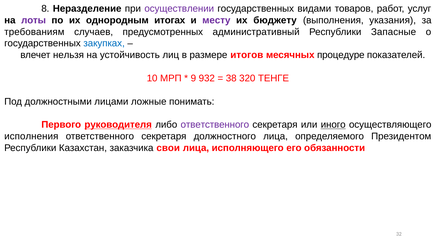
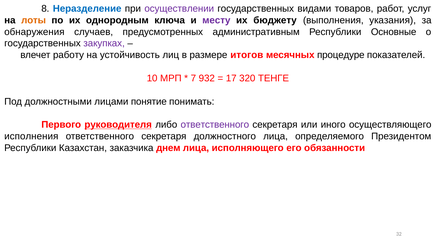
Неразделение colour: black -> blue (87, 9)
лоты colour: purple -> orange (34, 20)
итогах: итогах -> ключа (170, 20)
требованиям: требованиям -> обнаружения (34, 32)
административный: административный -> административным (256, 32)
Запасные: Запасные -> Основные (394, 32)
закупках colour: blue -> purple (104, 43)
нельзя: нельзя -> работу (68, 55)
9: 9 -> 7 (193, 78)
38: 38 -> 17 (231, 78)
ложные: ложные -> понятие (149, 102)
иного underline: present -> none (333, 125)
свои: свои -> днем (168, 148)
